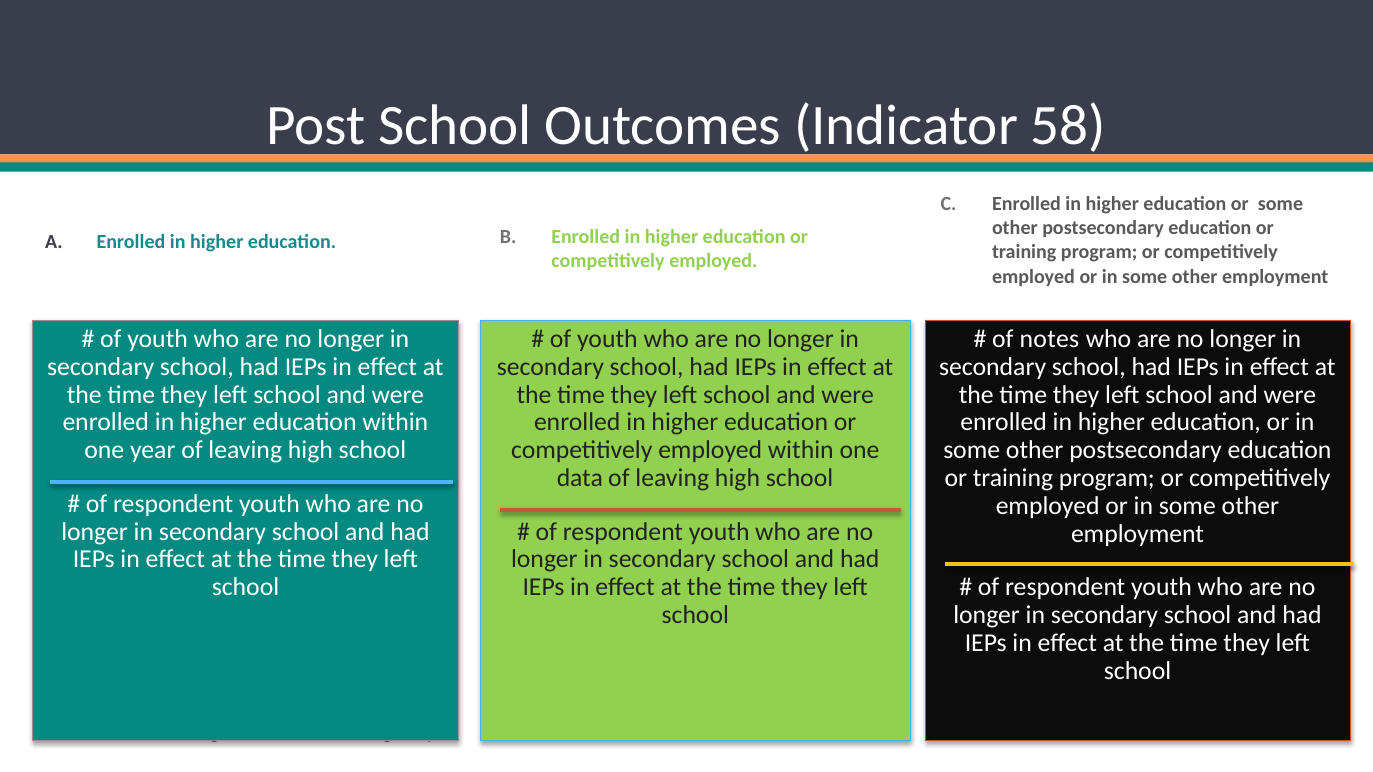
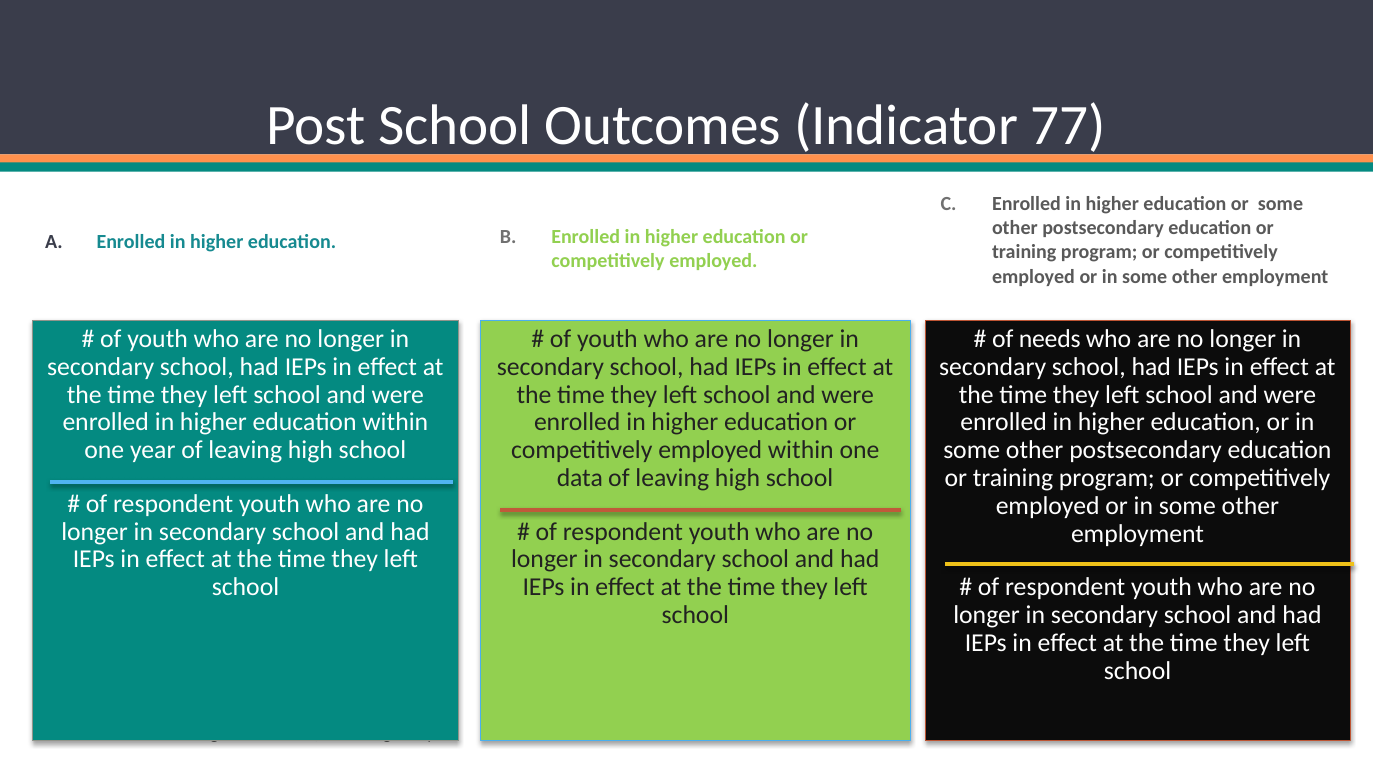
58: 58 -> 77 (1068, 126)
notes: notes -> needs (1050, 339)
